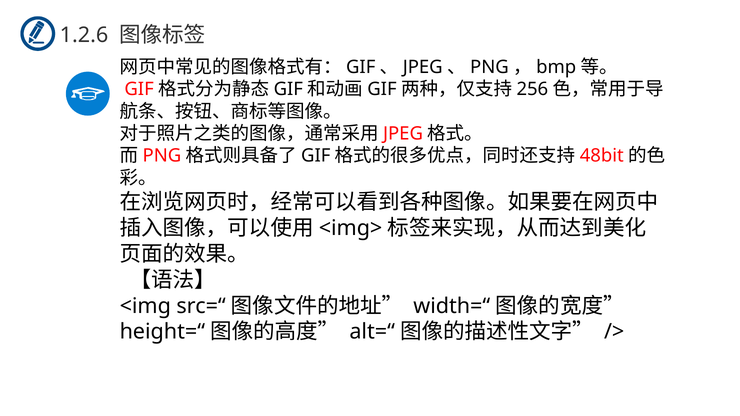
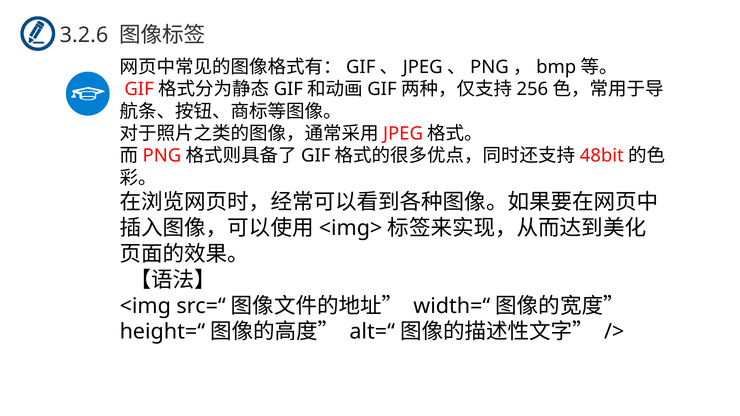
1.2.6: 1.2.6 -> 3.2.6 (84, 35)
